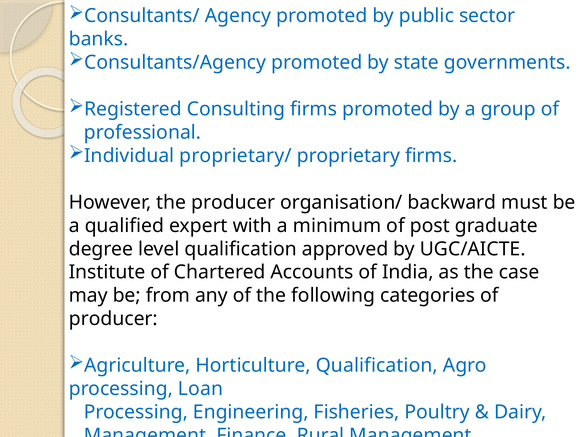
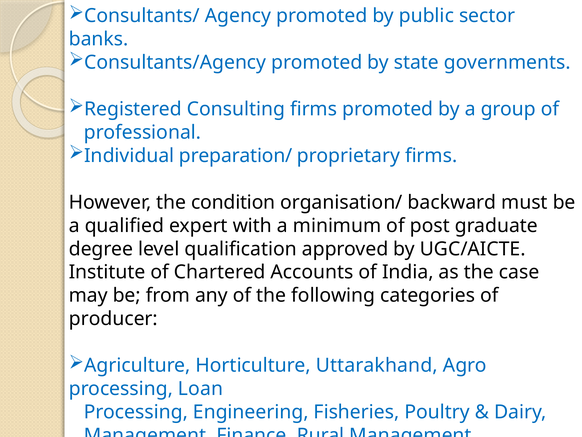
proprietary/: proprietary/ -> preparation/ (236, 156)
the producer: producer -> condition (233, 202)
Horticulture Qualification: Qualification -> Uttarakhand (377, 365)
